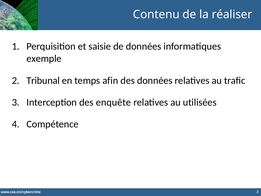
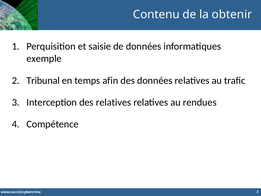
réaliser: réaliser -> obtenir (232, 14)
des enquête: enquête -> relatives (114, 102)
utilisées: utilisées -> rendues (200, 102)
